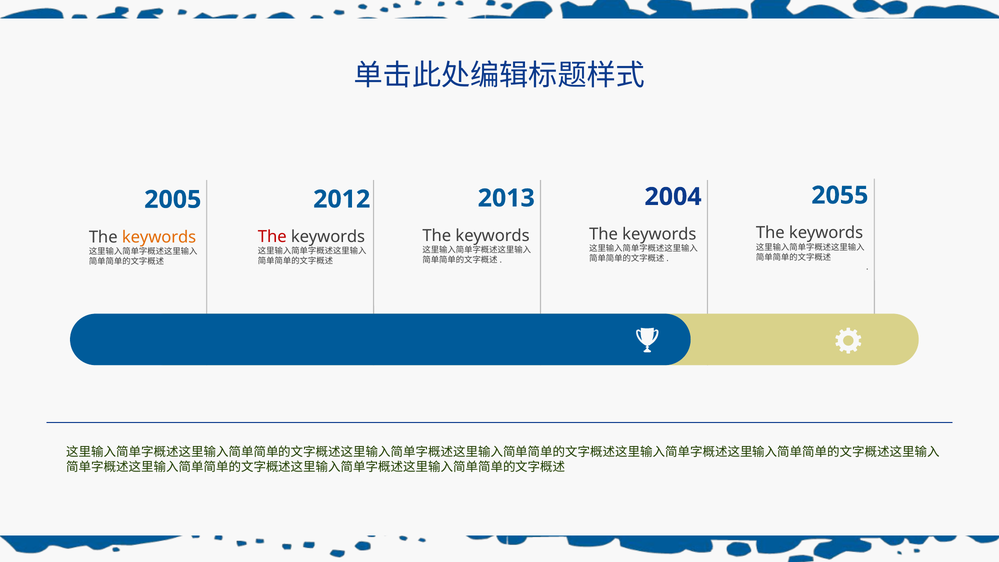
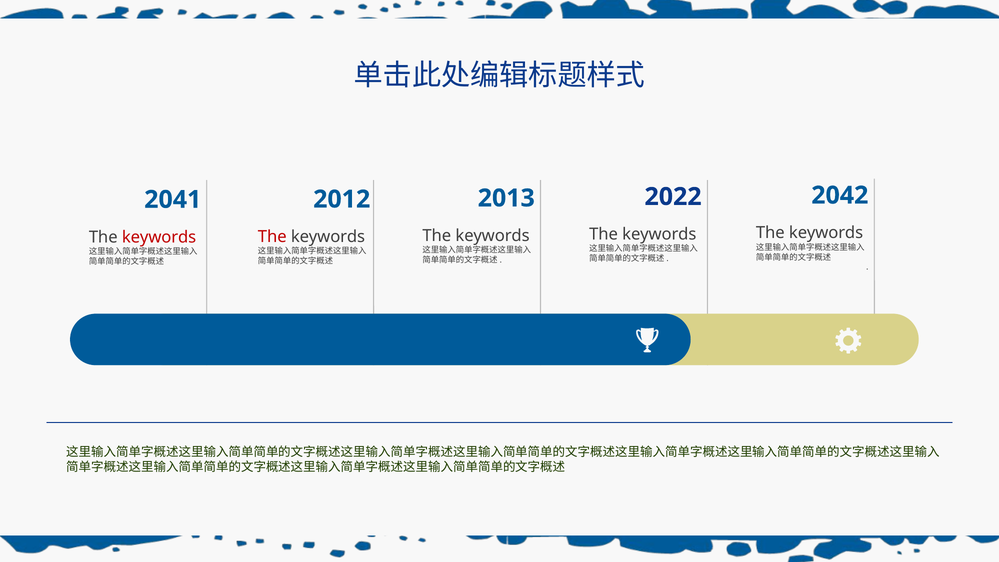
2055: 2055 -> 2042 (840, 195)
2004: 2004 -> 2022 (673, 197)
2005: 2005 -> 2041 (173, 200)
keywords colour: orange -> red (159, 237)
